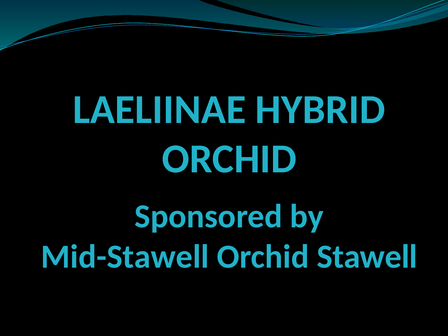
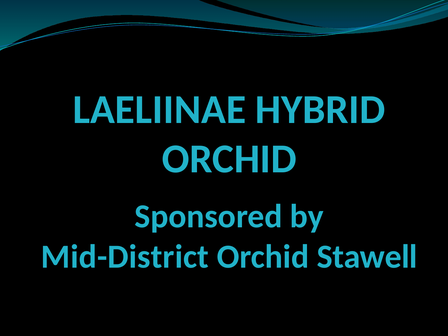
Mid-Stawell: Mid-Stawell -> Mid-District (125, 257)
